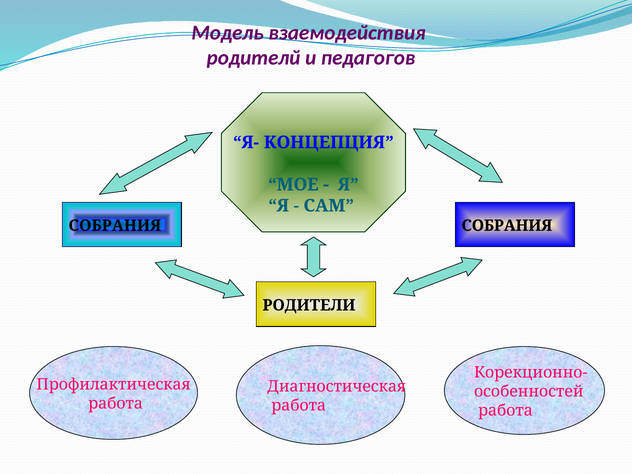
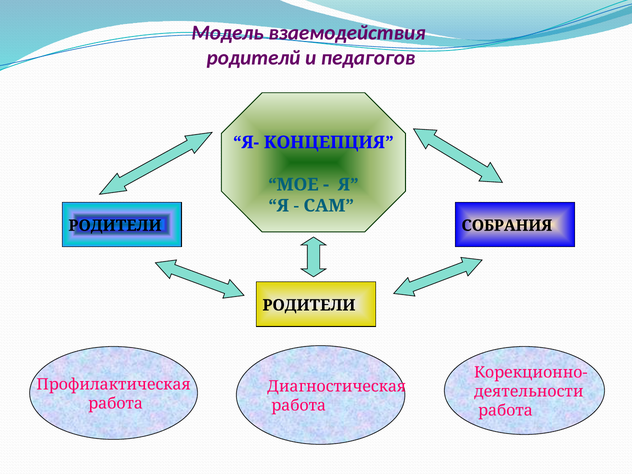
СОБРАНИЯ: СОБРАНИЯ -> РОДИТЕЛИ (115, 226)
особенностей: особенностей -> деятельности (529, 392)
